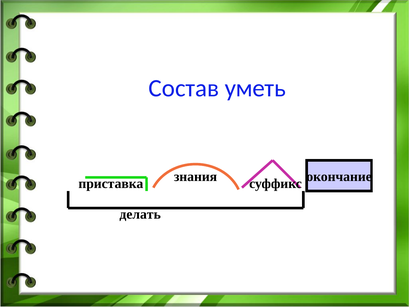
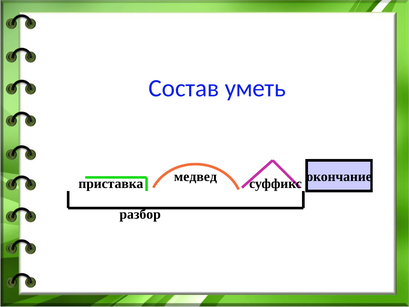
знания: знания -> медвед (195, 177)
делать: делать -> разбор (140, 214)
